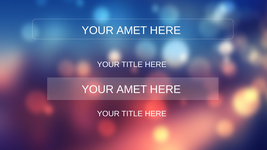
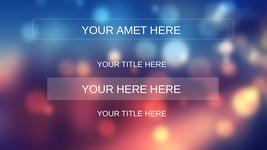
AMET: AMET -> HERE (132, 90)
